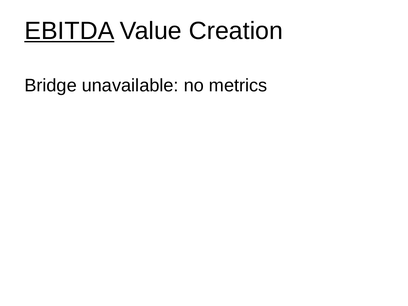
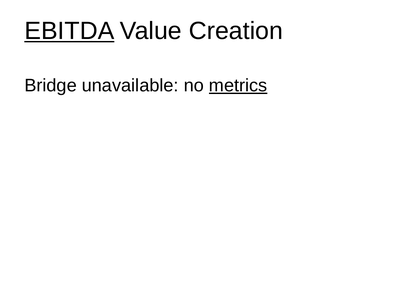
metrics underline: none -> present (238, 86)
